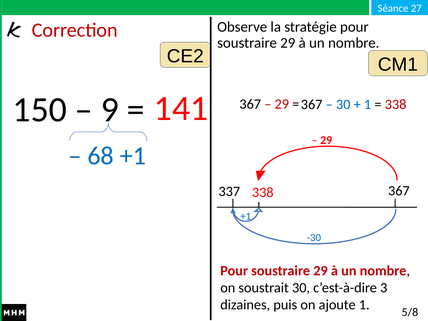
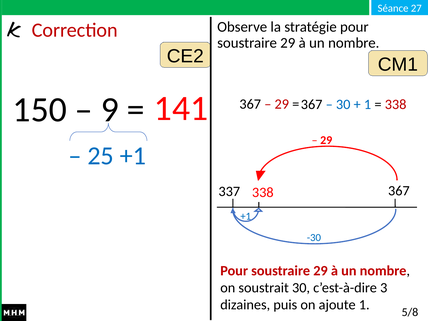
68: 68 -> 25 (101, 156)
